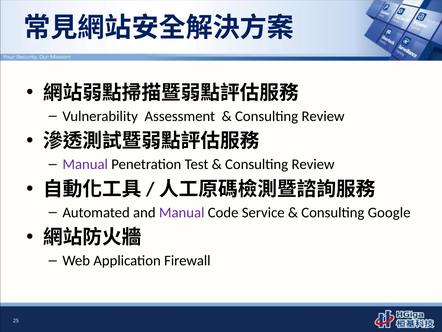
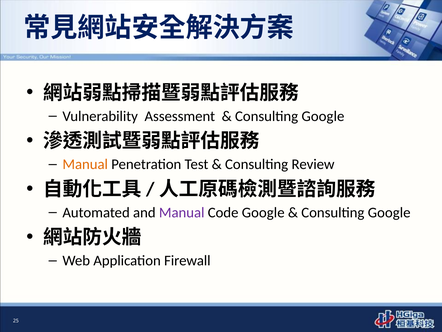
Review: Review -> Google (323, 116)
Manual colour: purple -> orange (85, 164)
Code Service: Service -> Google (263, 212)
